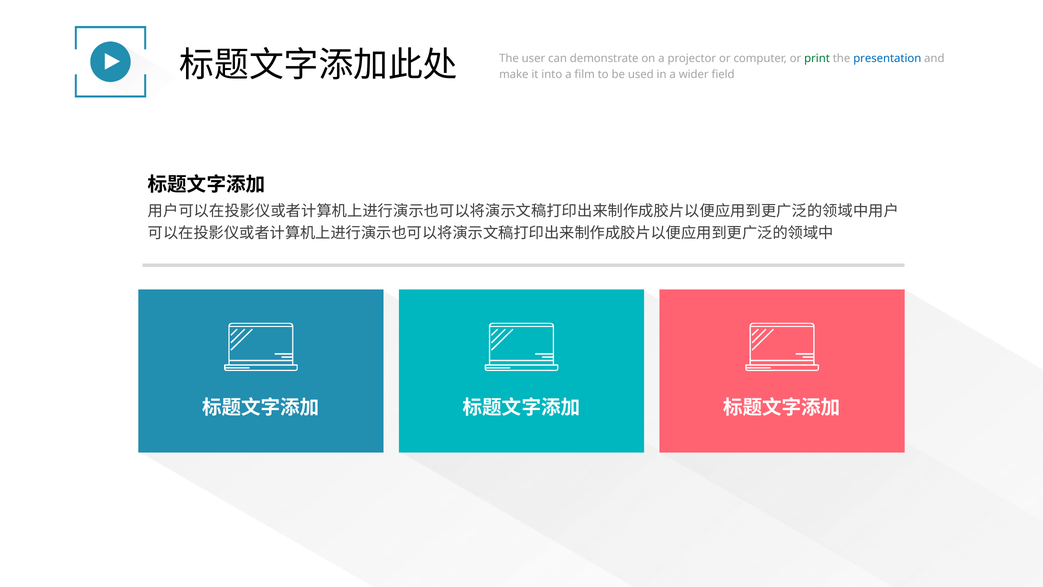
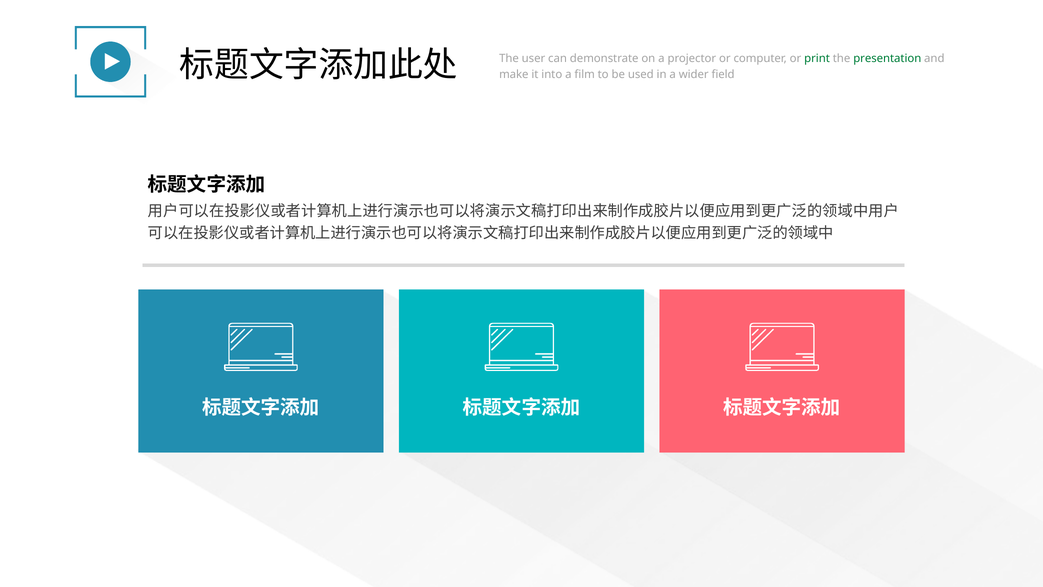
presentation colour: blue -> green (887, 59)
